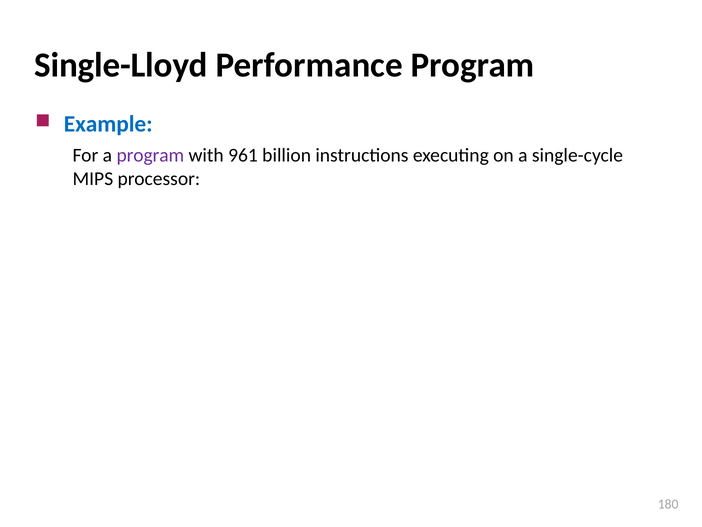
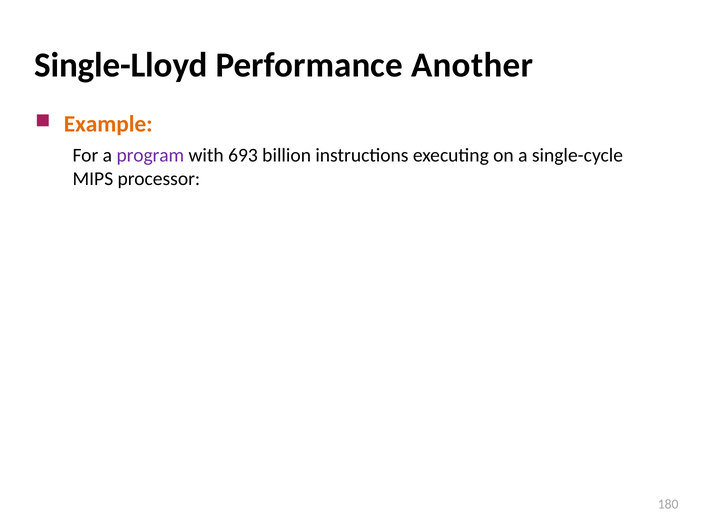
Performance Program: Program -> Another (472, 65)
Example colour: blue -> orange (108, 124)
961: 961 -> 693 (243, 155)
